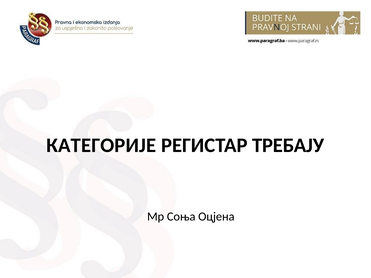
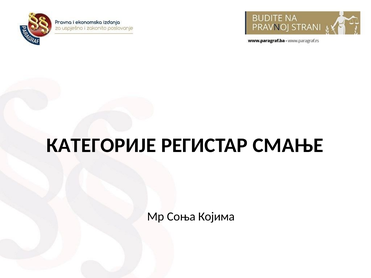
ТРЕБАЈУ: ТРЕБАЈУ -> СМАЊЕ (288, 145)
Оцјена: Оцјена -> Којима (216, 217)
